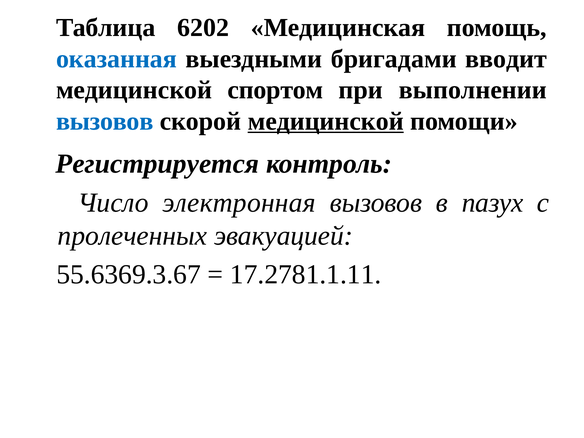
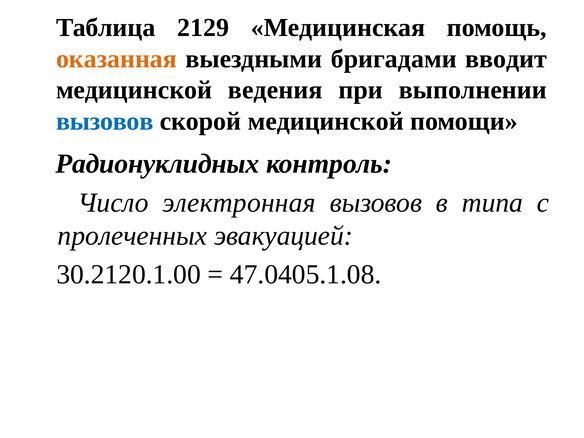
6202: 6202 -> 2129 (203, 28)
оказанная colour: blue -> orange (116, 59)
спортом: спортом -> ведения (275, 90)
медицинской underline: present -> none (326, 121)
Регистрируется: Регистрируется -> Радионуклидных (157, 164)
пазух: пазух -> типа (492, 203)
55.6369.3.67: 55.6369.3.67 -> 30.2120.1.00 (129, 274)
17.2781.1.11: 17.2781.1.11 -> 47.0405.1.08 (306, 274)
